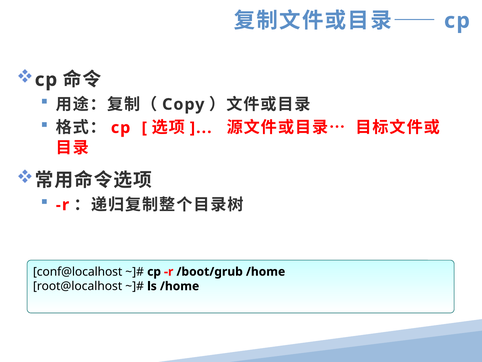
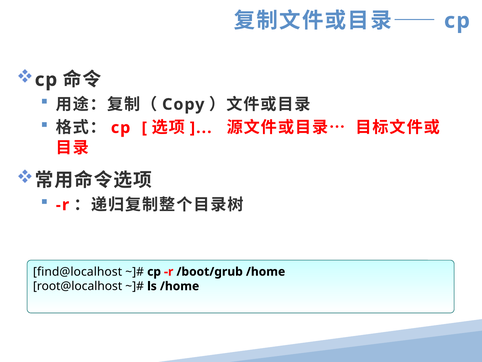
conf@localhost: conf@localhost -> find@localhost (78, 271)
